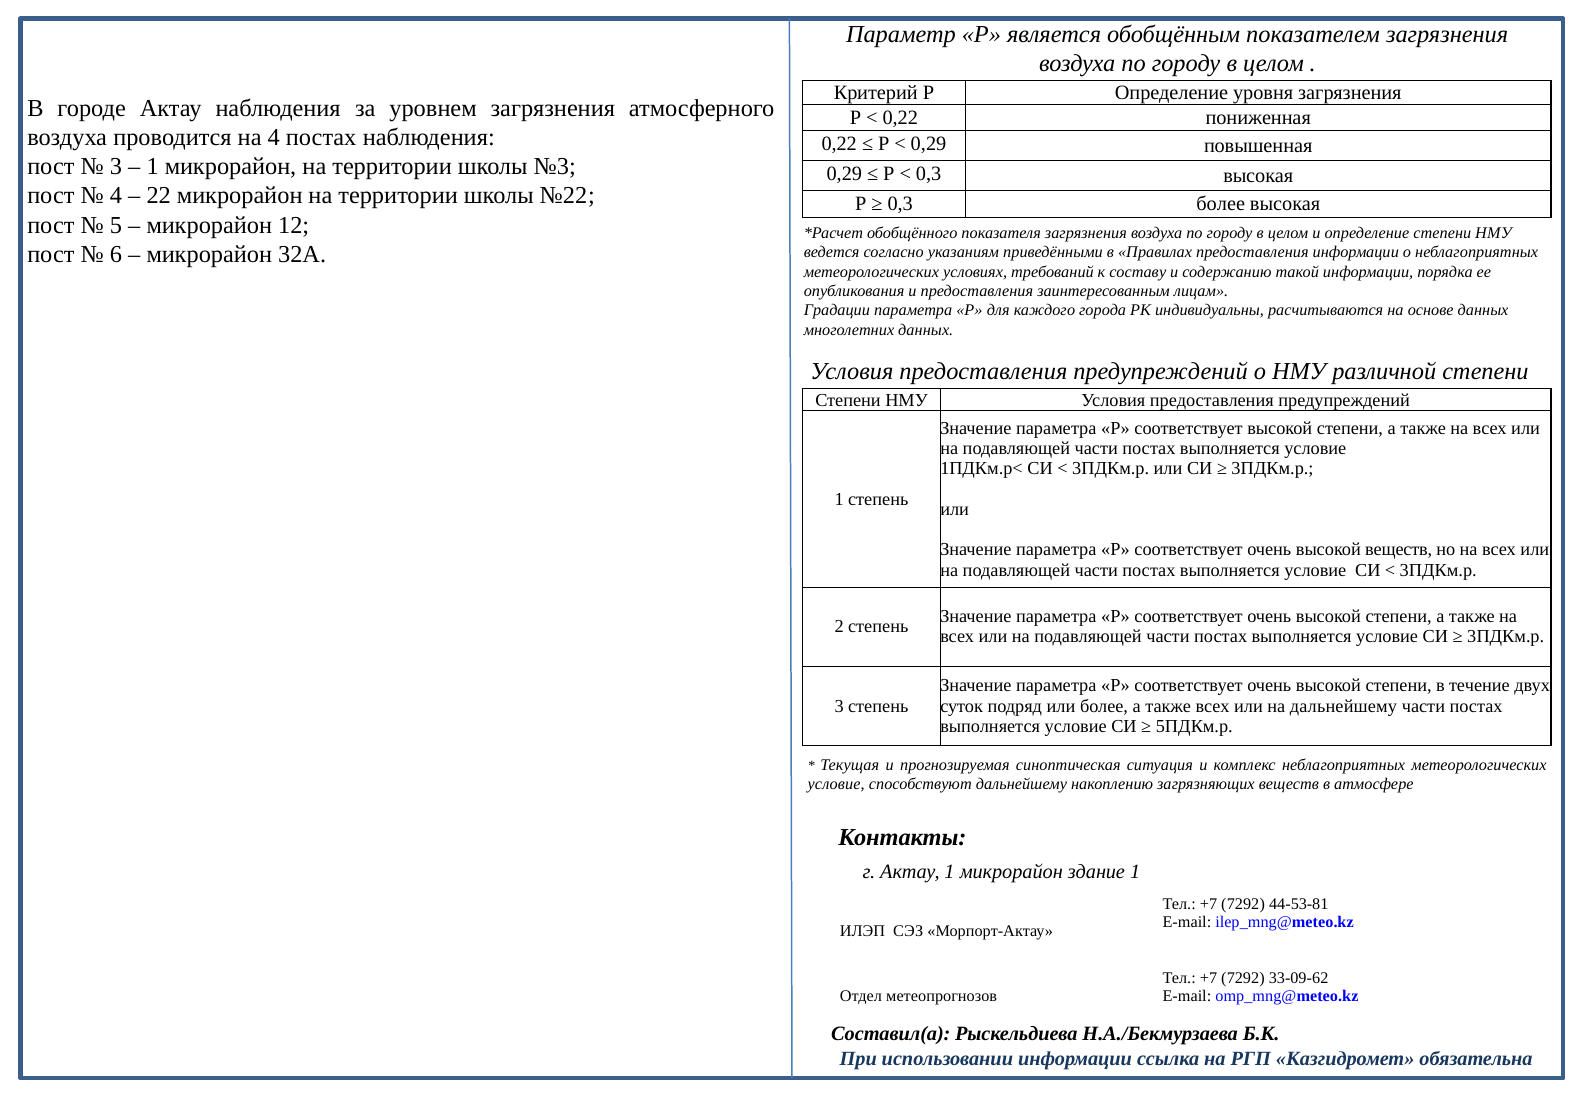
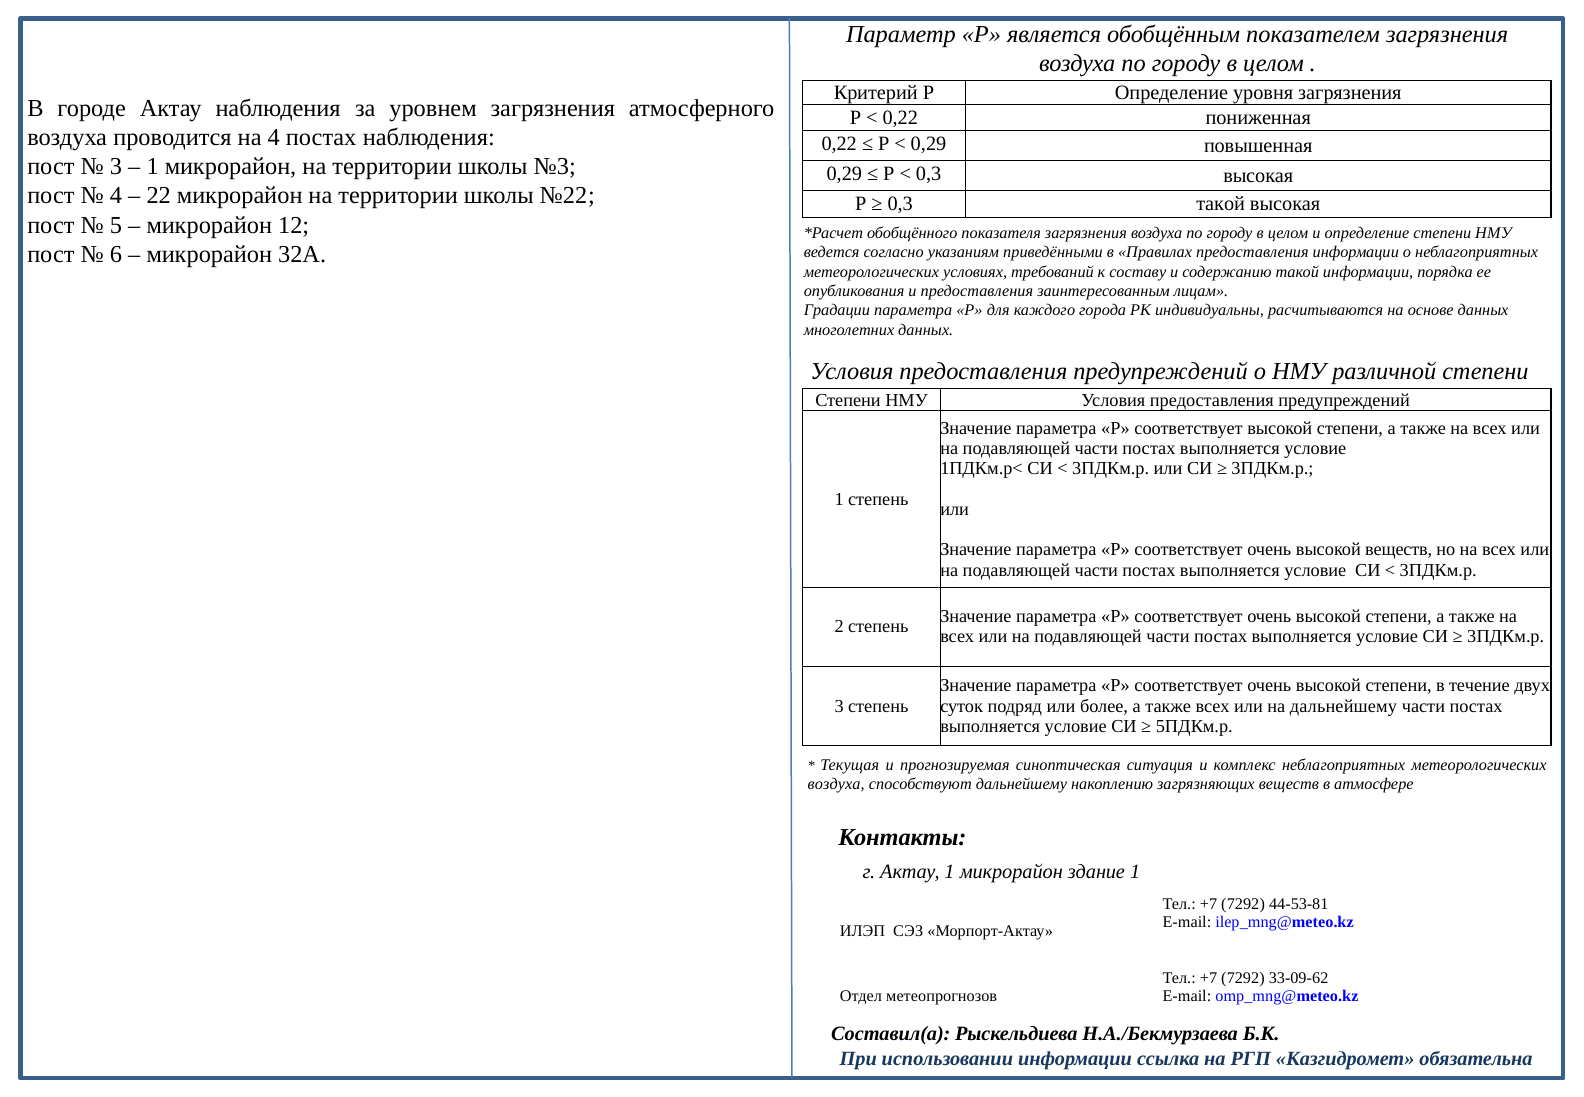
0,3 более: более -> такой (1221, 204)
условие: условие -> воздуха (836, 784)
